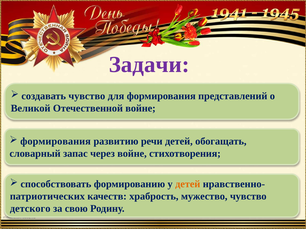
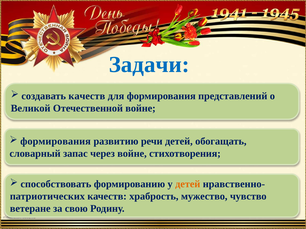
Задачи colour: purple -> blue (149, 65)
создавать чувство: чувство -> качеств (87, 96)
детского: детского -> ветеране (30, 209)
